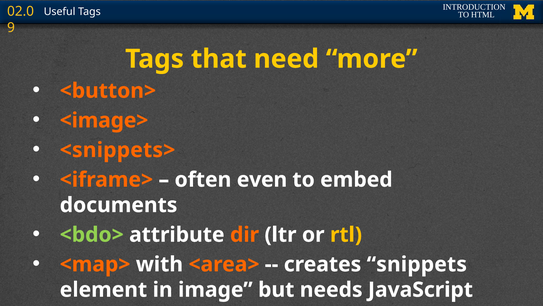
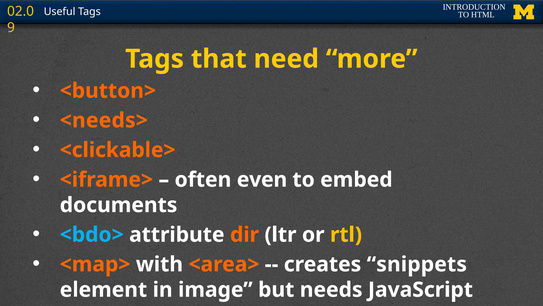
<image>: <image> -> <needs> (104, 120)
<snippets>: <snippets> -> <clickable> (118, 150)
<bdo> colour: light green -> light blue (92, 234)
